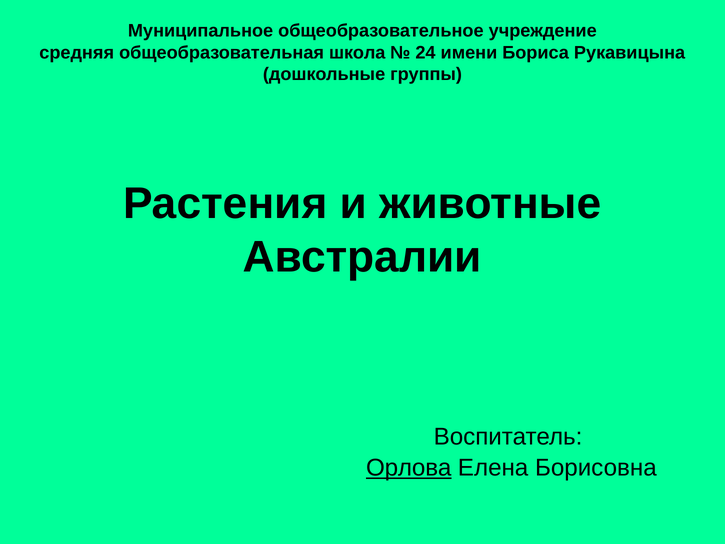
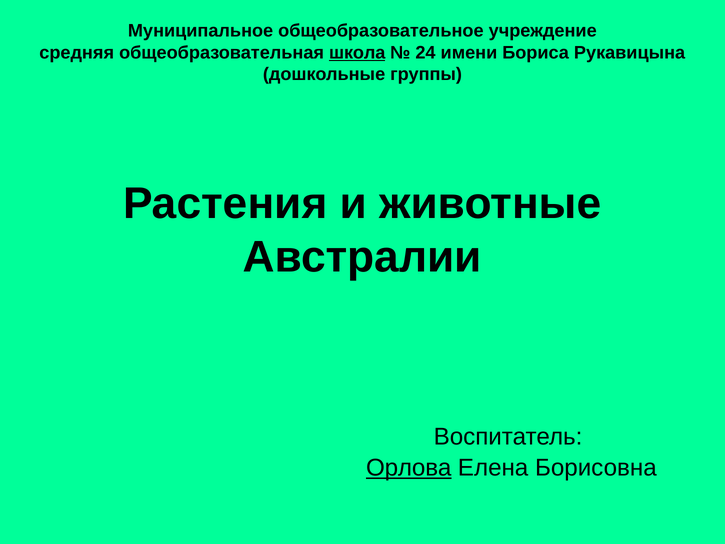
школа underline: none -> present (357, 53)
